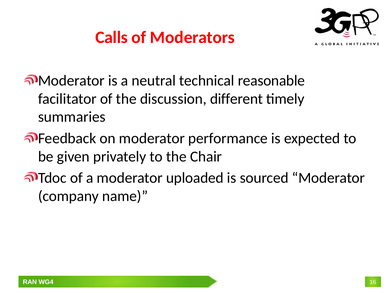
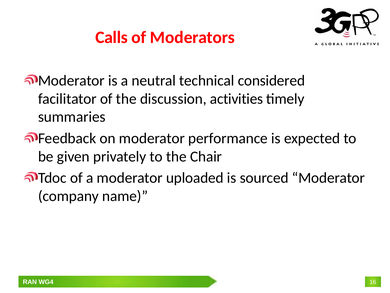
reasonable: reasonable -> considered (271, 80)
different: different -> activities (237, 99)
